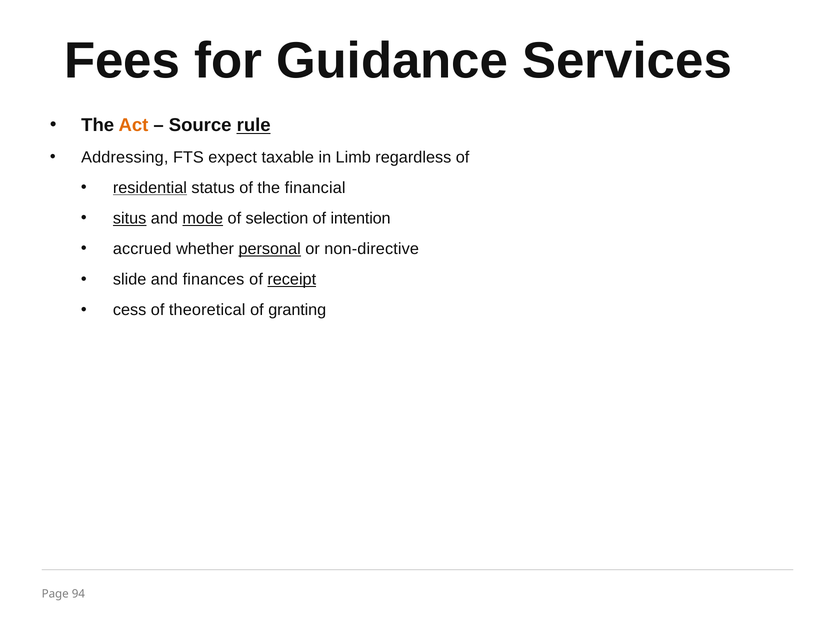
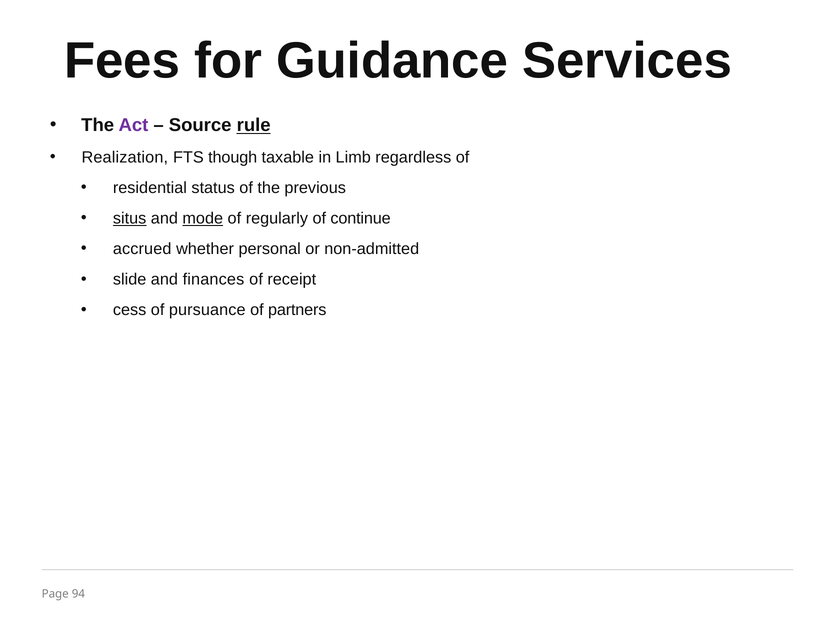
Act colour: orange -> purple (133, 125)
Addressing: Addressing -> Realization (125, 157)
expect: expect -> though (233, 157)
residential underline: present -> none (150, 188)
financial: financial -> previous (315, 188)
selection: selection -> regularly (277, 218)
intention: intention -> continue (361, 218)
personal underline: present -> none (270, 249)
non-directive: non-directive -> non-admitted (372, 249)
receipt underline: present -> none (292, 280)
theoretical: theoretical -> pursuance (207, 310)
granting: granting -> partners (297, 310)
